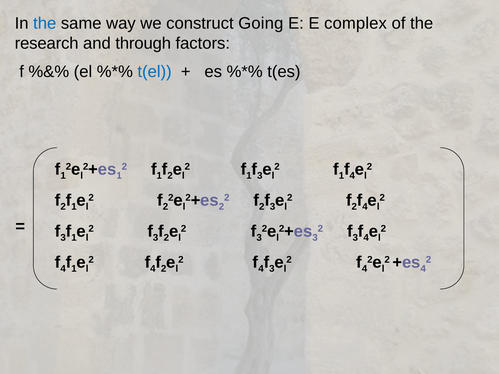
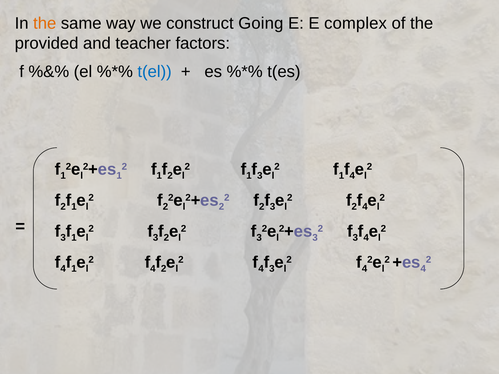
the colour: blue -> orange (45, 23)
research: research -> provided (47, 43)
through: through -> teacher (143, 43)
